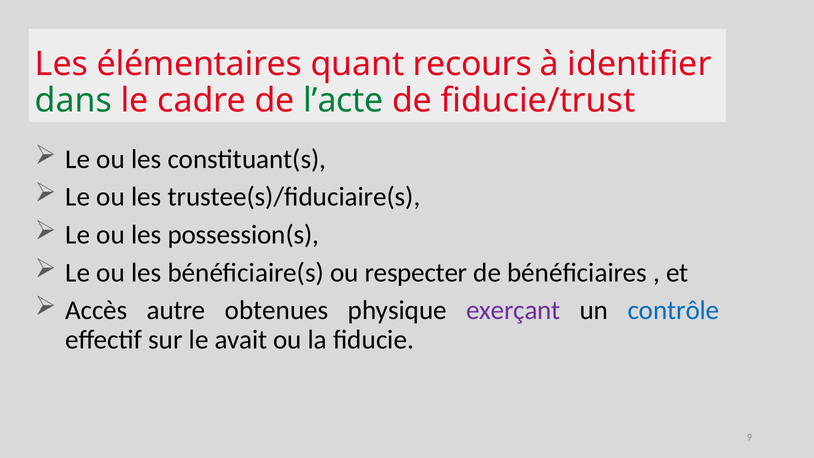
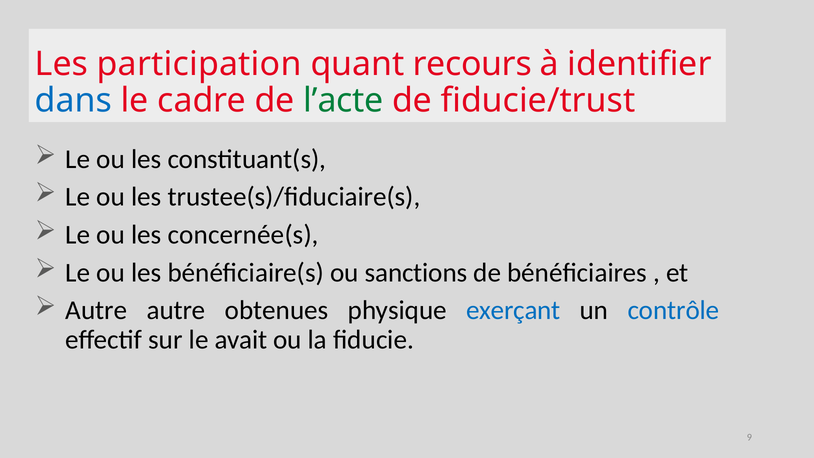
élémentaires: élémentaires -> participation (199, 64)
dans colour: green -> blue (73, 100)
possession(s: possession(s -> concernée(s (243, 235)
respecter: respecter -> sanctions (416, 273)
Accès: Accès -> Autre (96, 310)
exerçant colour: purple -> blue (513, 310)
